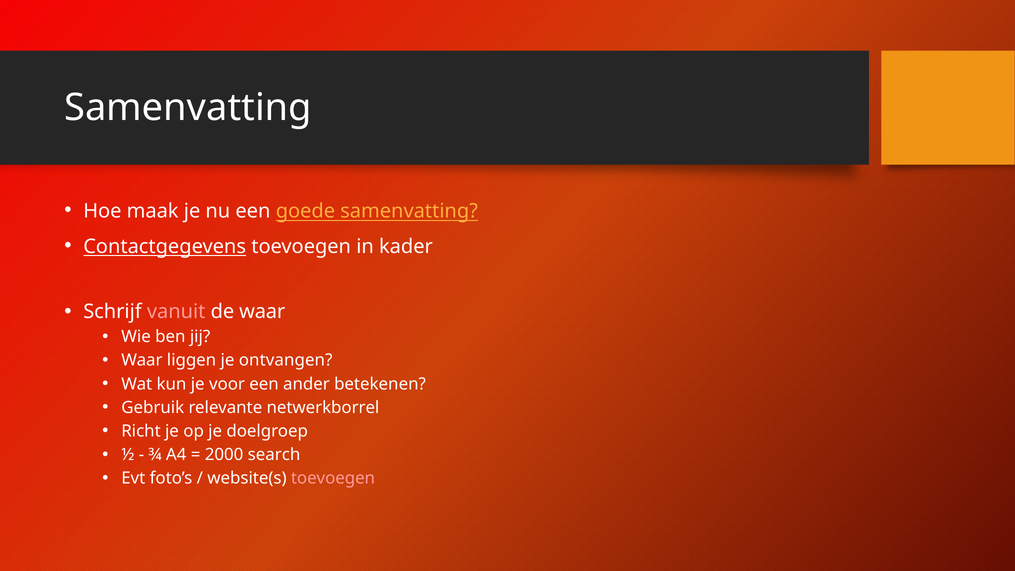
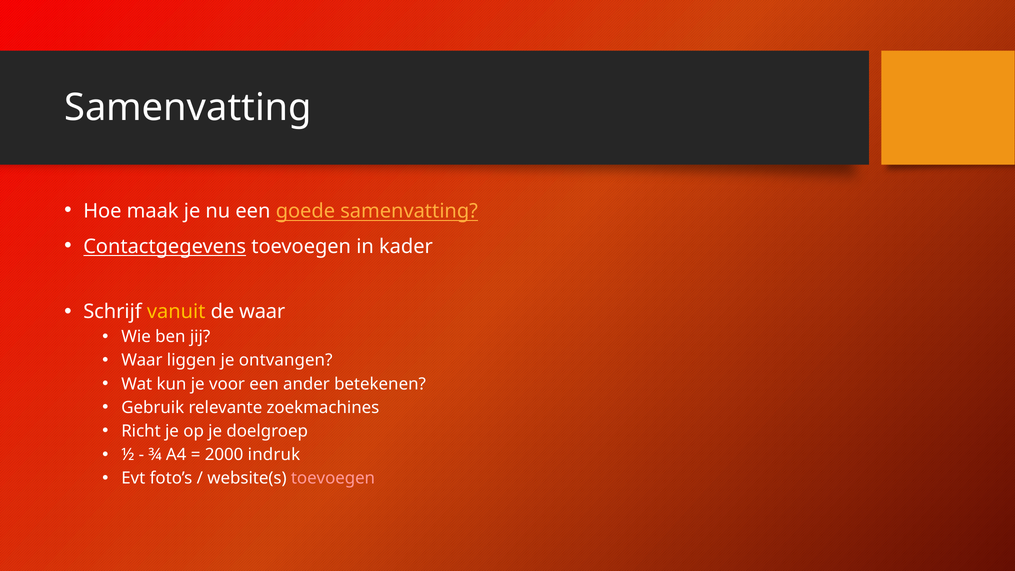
vanuit colour: pink -> yellow (176, 312)
netwerkborrel: netwerkborrel -> zoekmachines (323, 407)
search: search -> indruk (274, 454)
